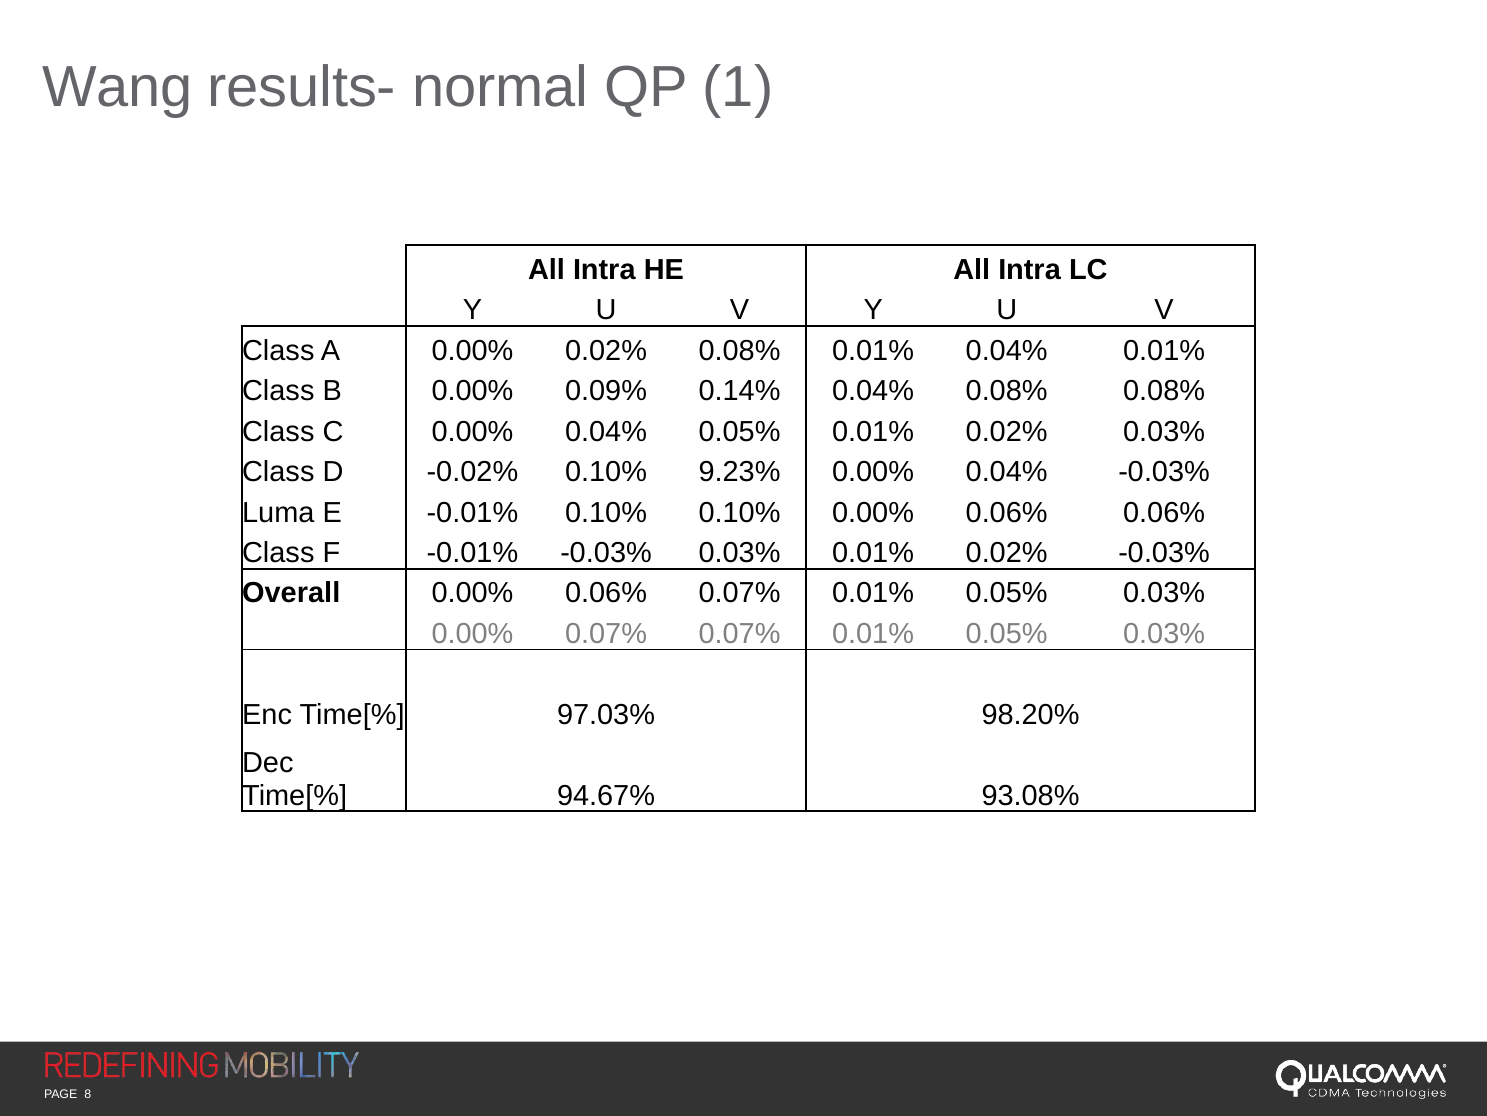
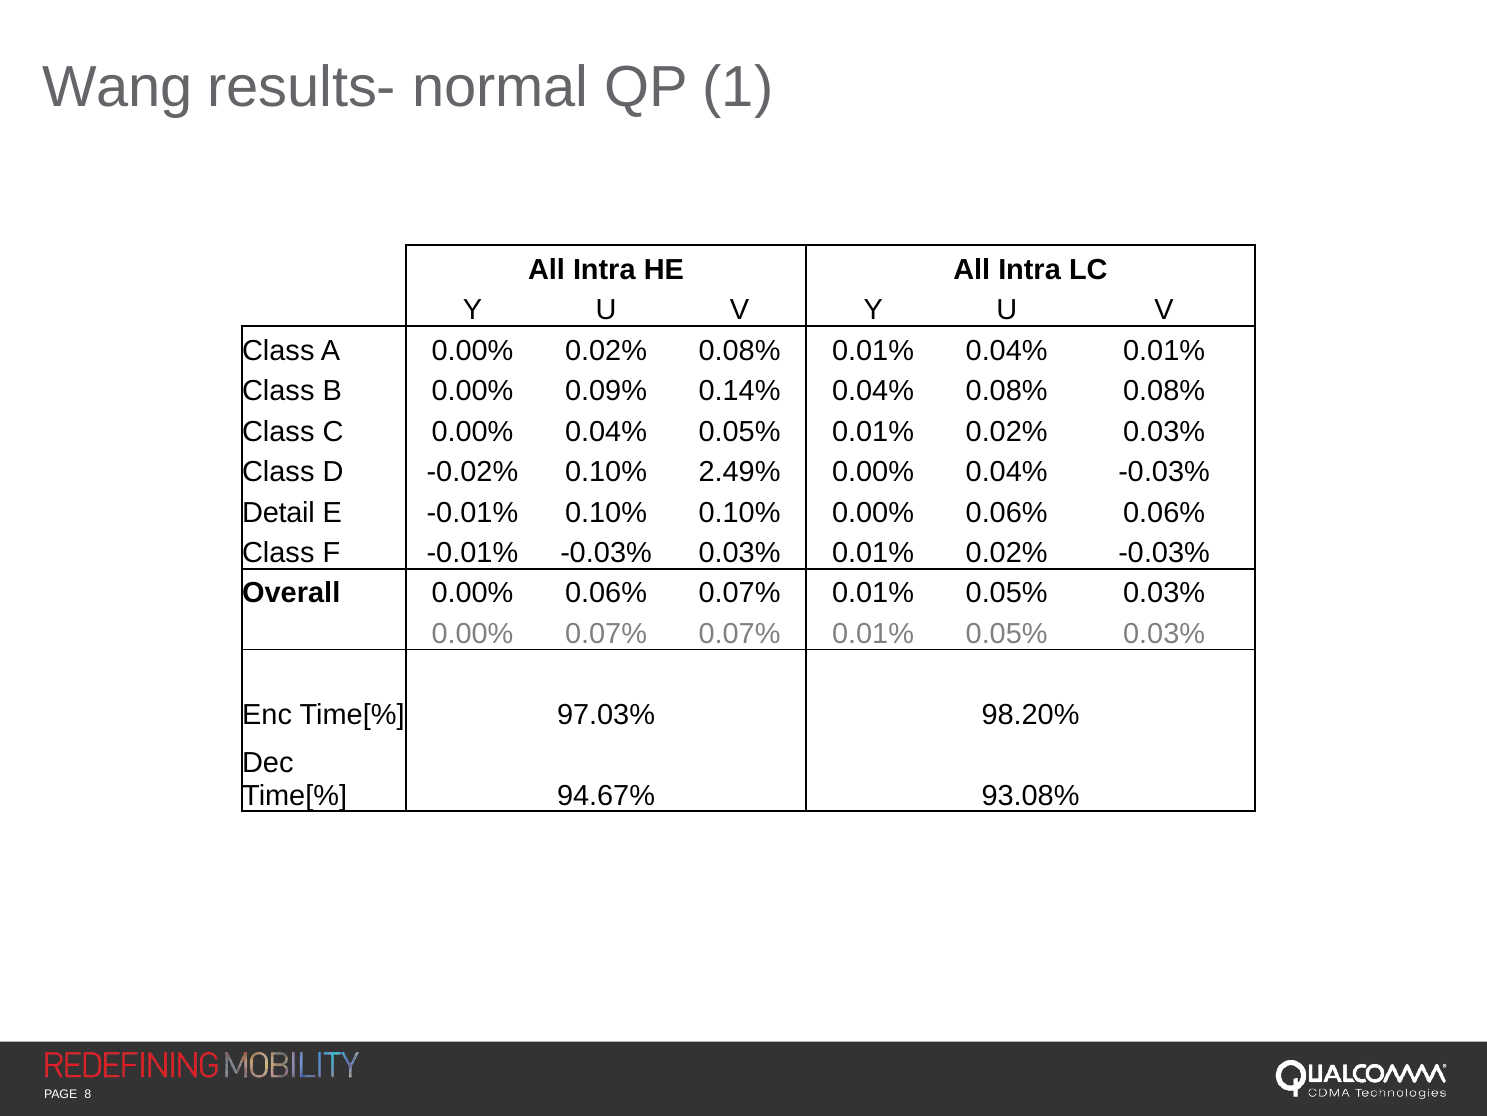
9.23%: 9.23% -> 2.49% (740, 472)
Luma: Luma -> Detail (278, 512)
